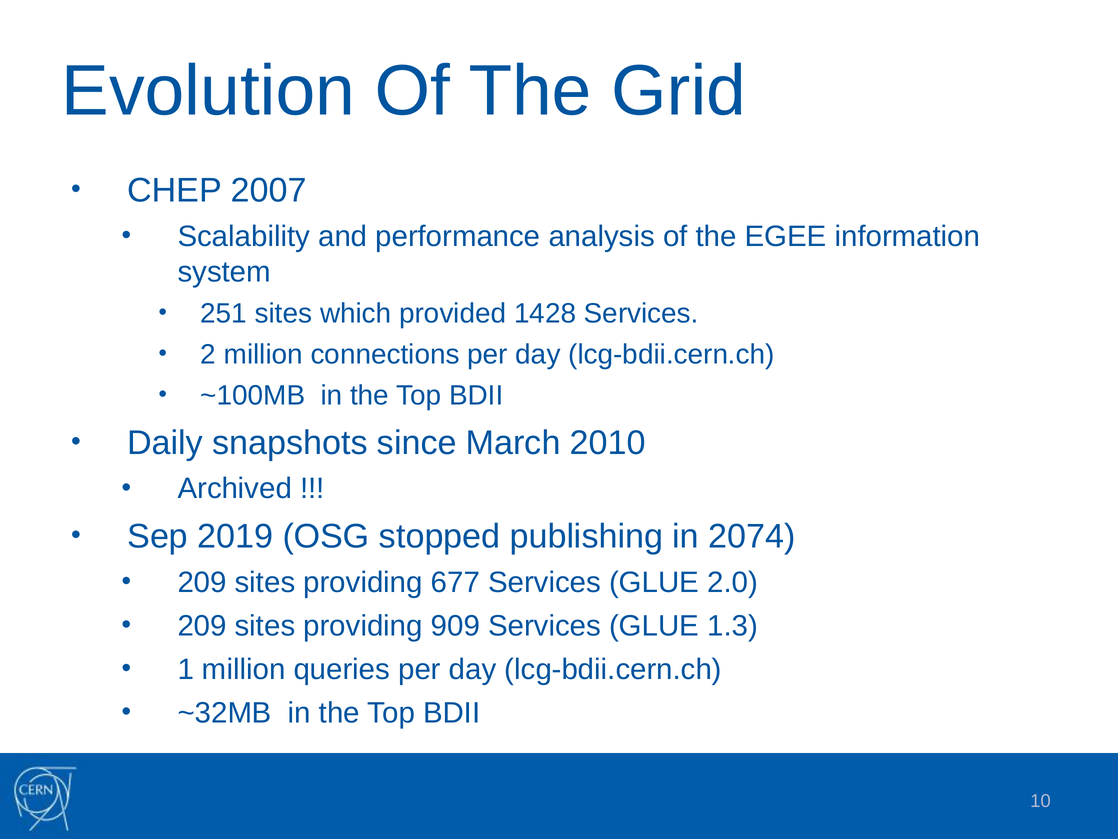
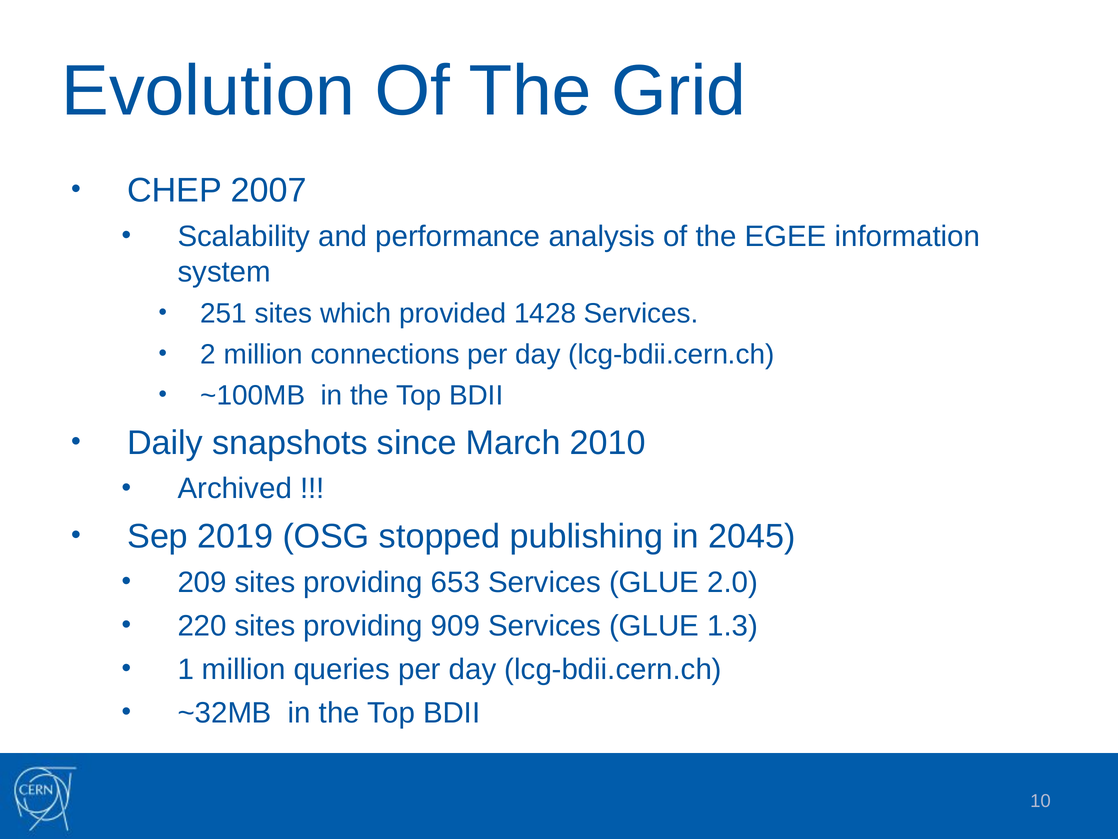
2074: 2074 -> 2045 (752, 536)
677: 677 -> 653 (456, 582)
209: 209 -> 220 (202, 626)
